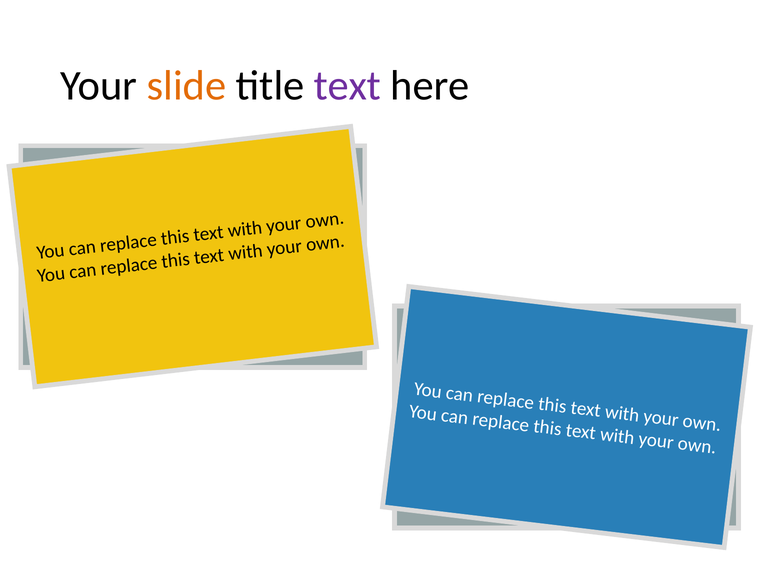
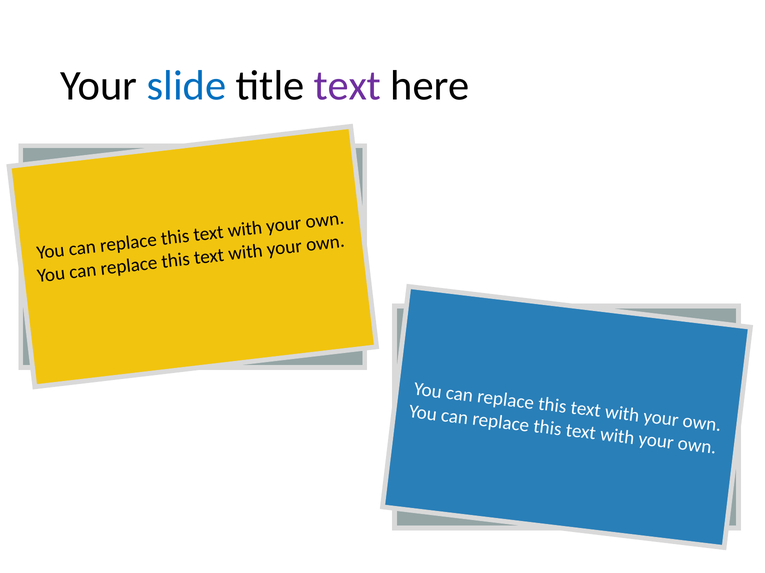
slide colour: orange -> blue (186, 86)
